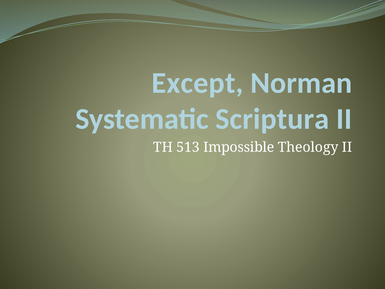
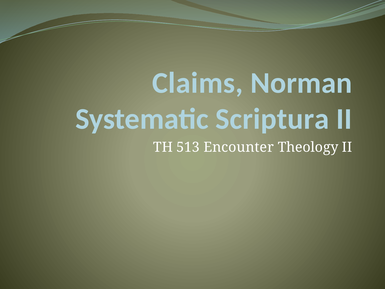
Except: Except -> Claims (198, 83)
Impossible: Impossible -> Encounter (239, 147)
